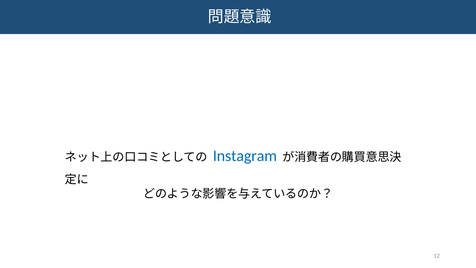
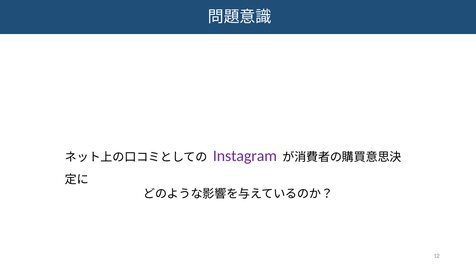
Instagram colour: blue -> purple (245, 156)
